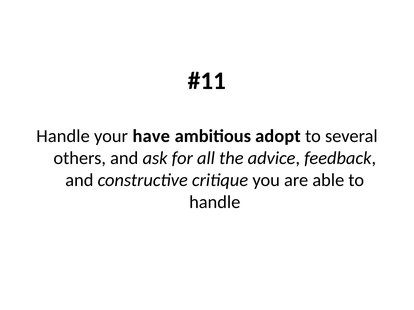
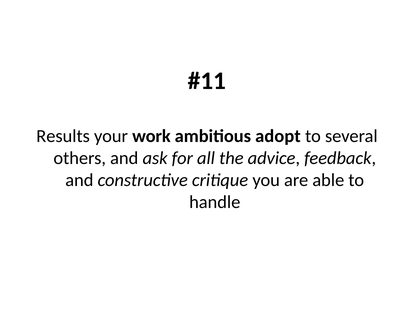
Handle: Handle -> Results (63, 136)
have: have -> work (151, 136)
